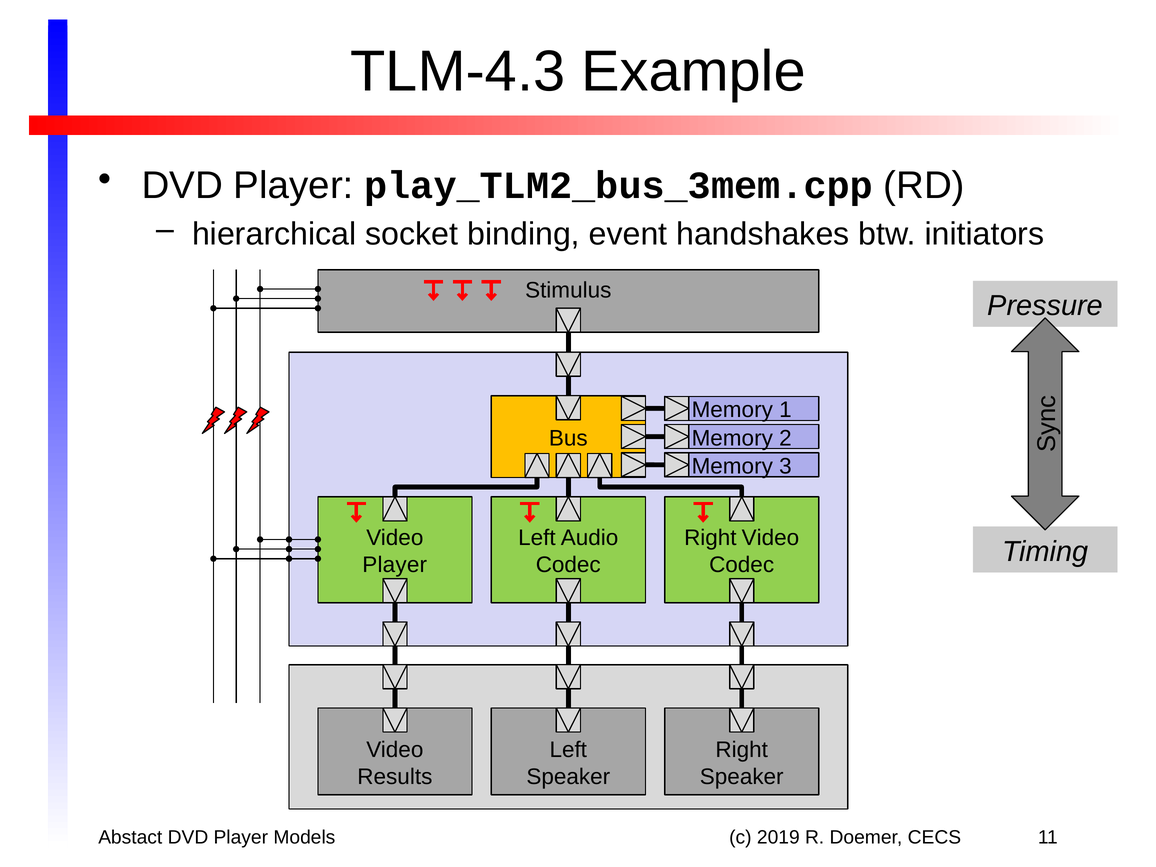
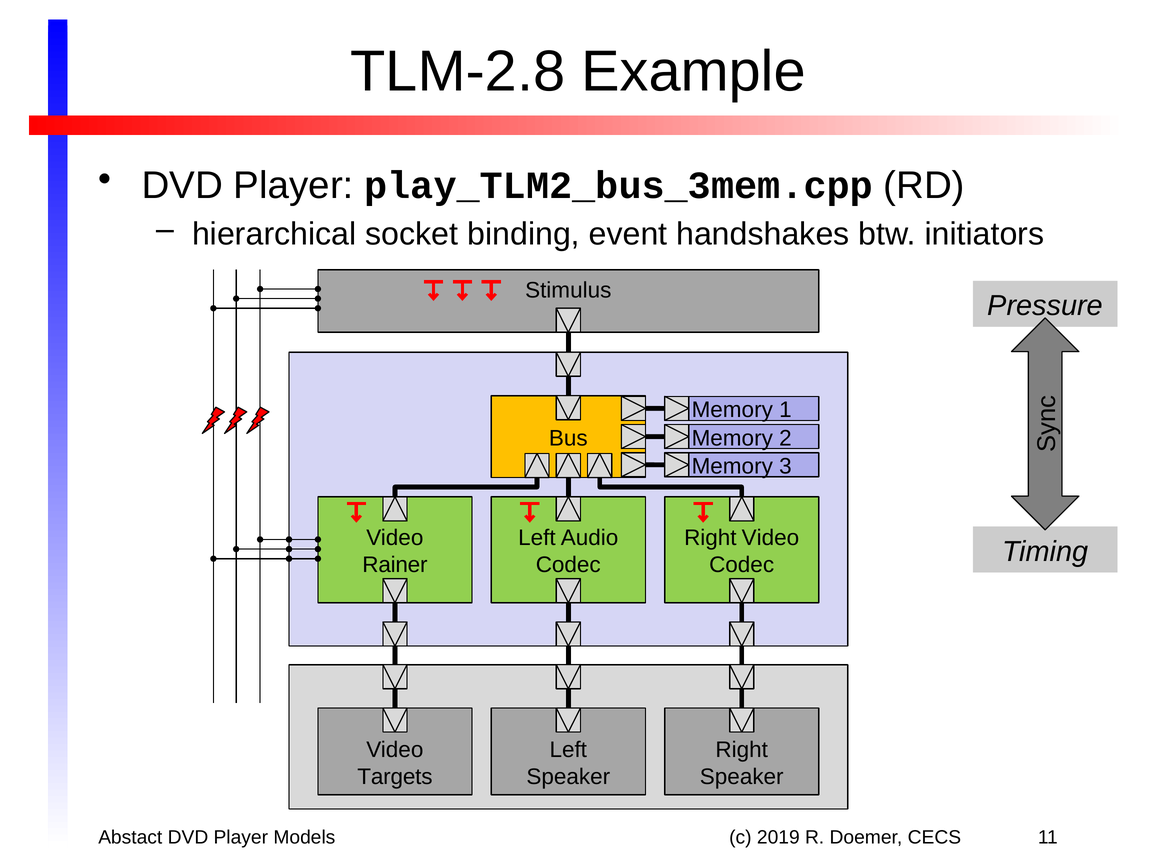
TLM-4.3: TLM-4.3 -> TLM-2.8 (458, 71)
Player: Player -> Rainer (395, 565)
Results: Results -> Targets (395, 777)
